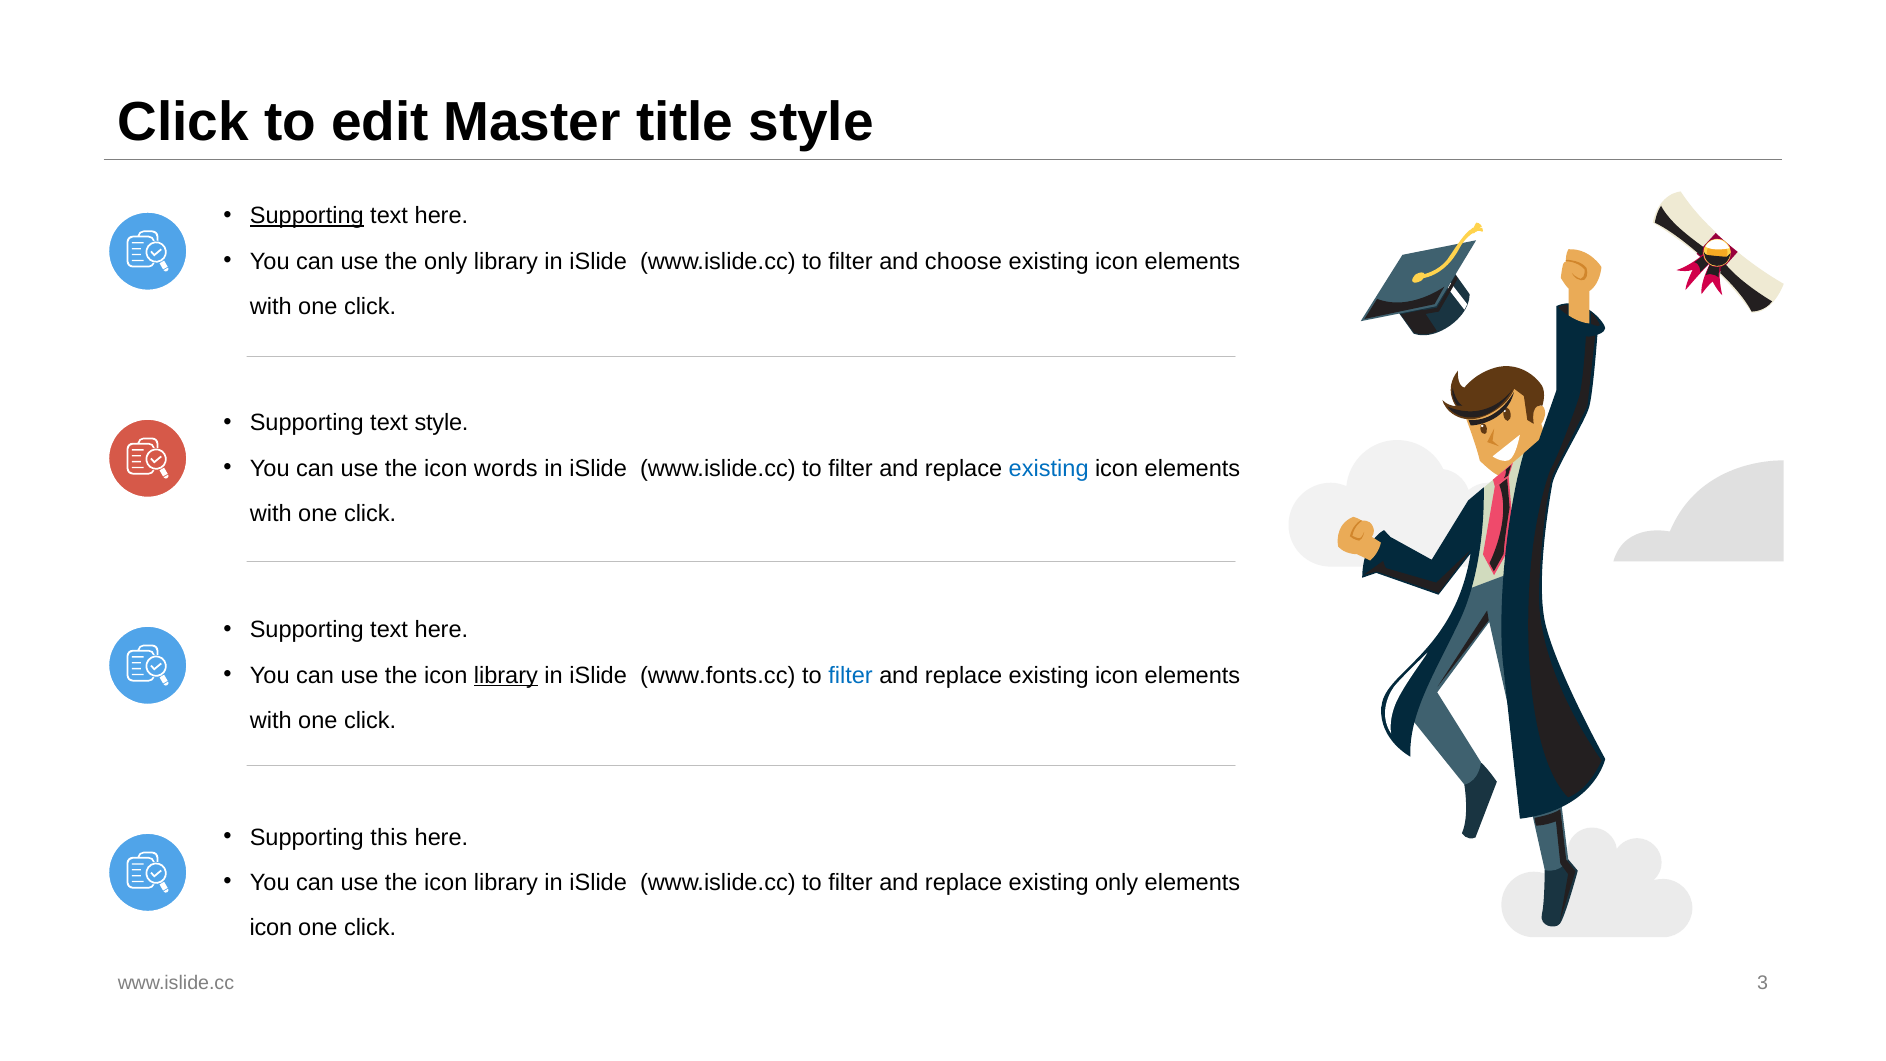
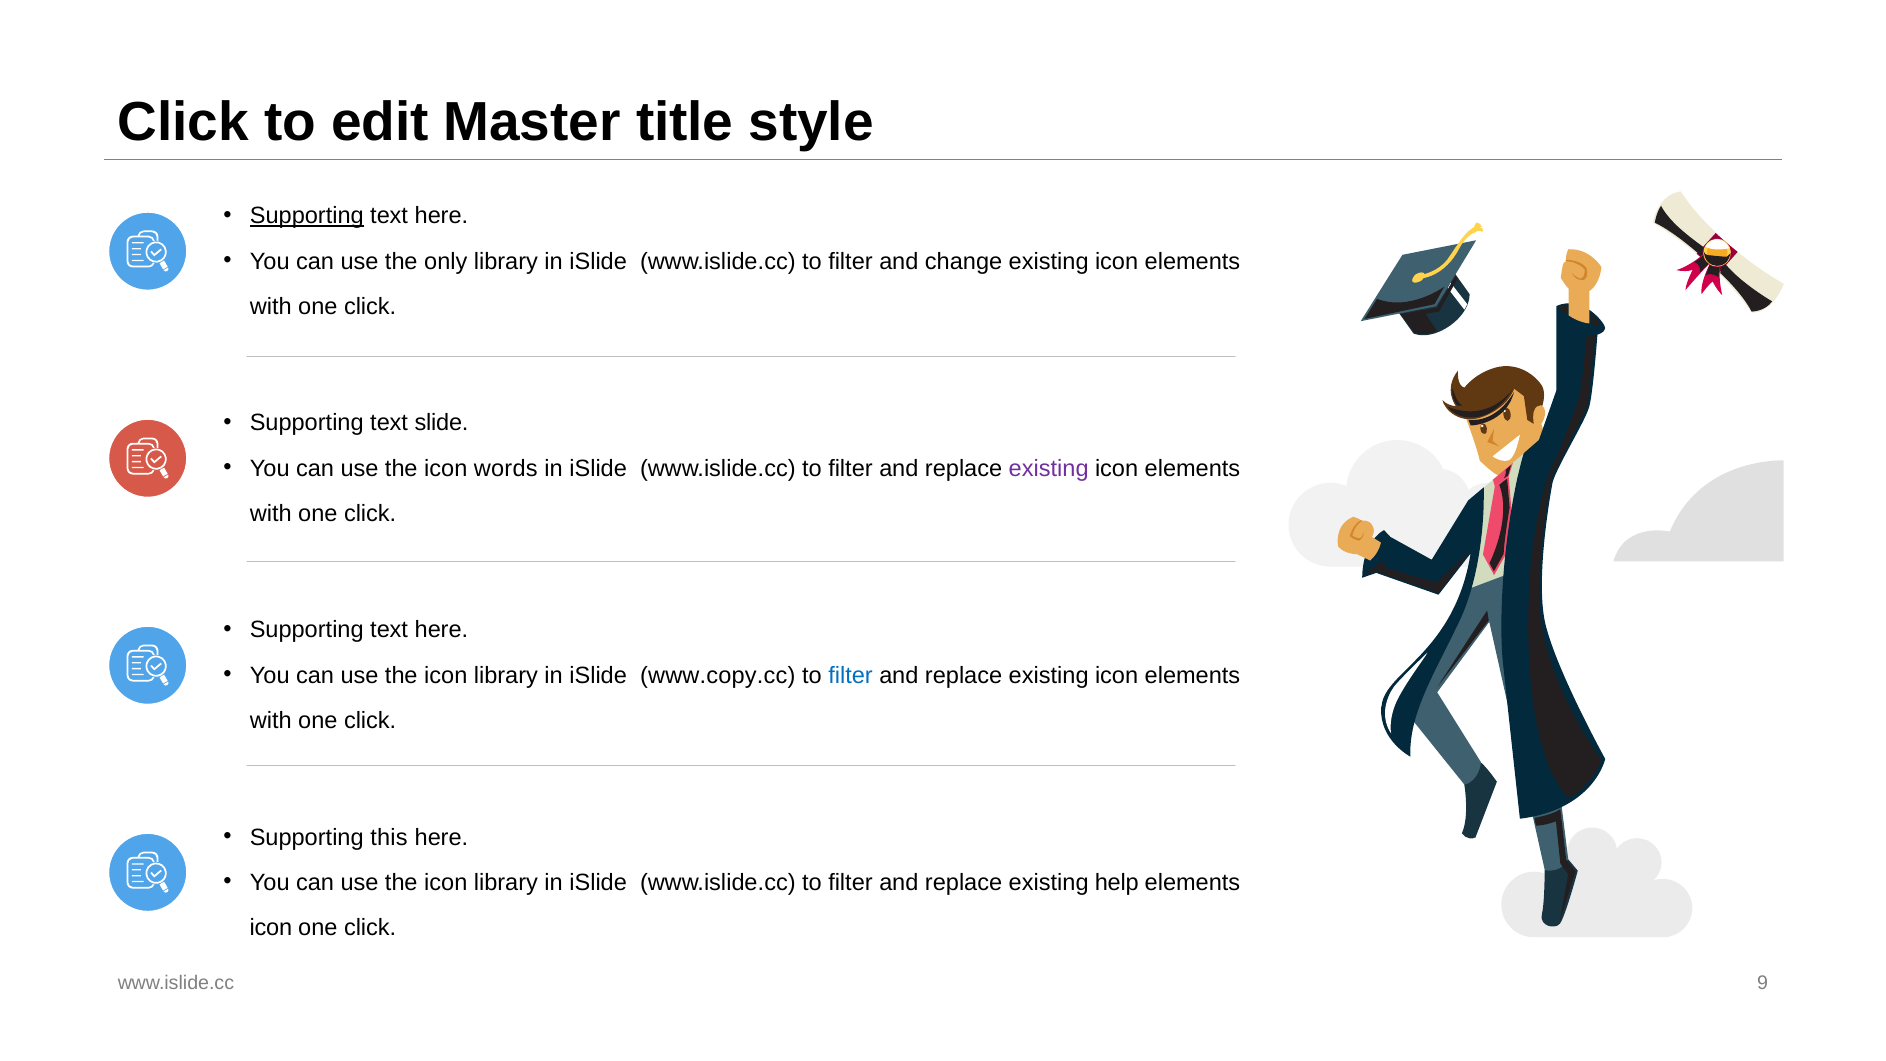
choose: choose -> change (964, 261)
text style: style -> slide (442, 423)
existing colour: blue -> purple (1049, 468)
library underline: present -> none (506, 675)
www.fonts.cc: www.fonts.cc -> www.copy.cc (718, 675)
existing only: only -> help (1117, 882)
3: 3 -> 9 (1763, 983)
